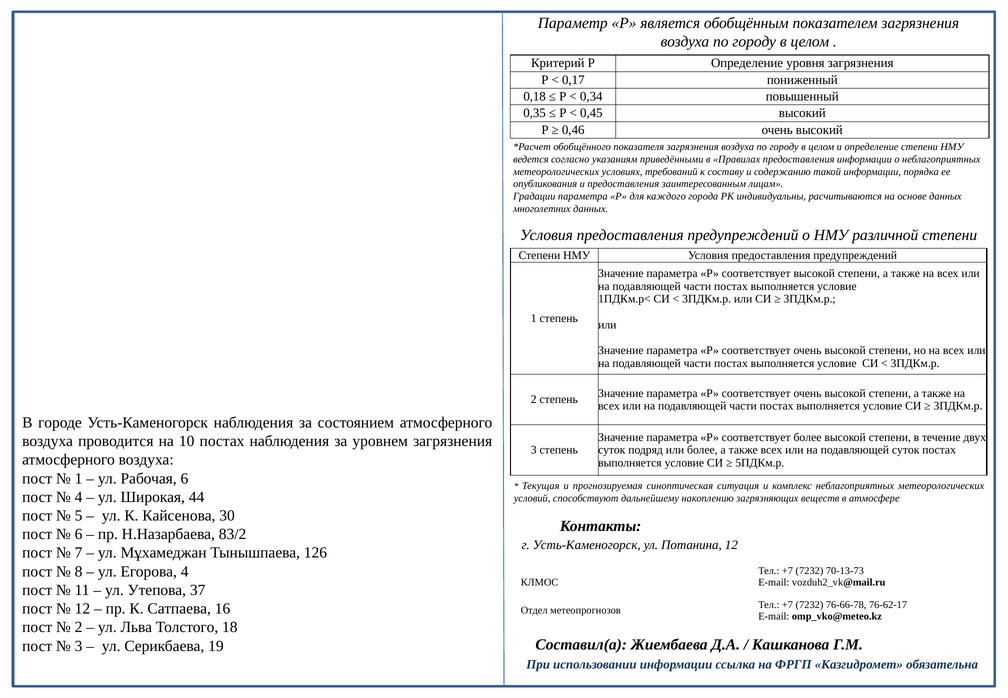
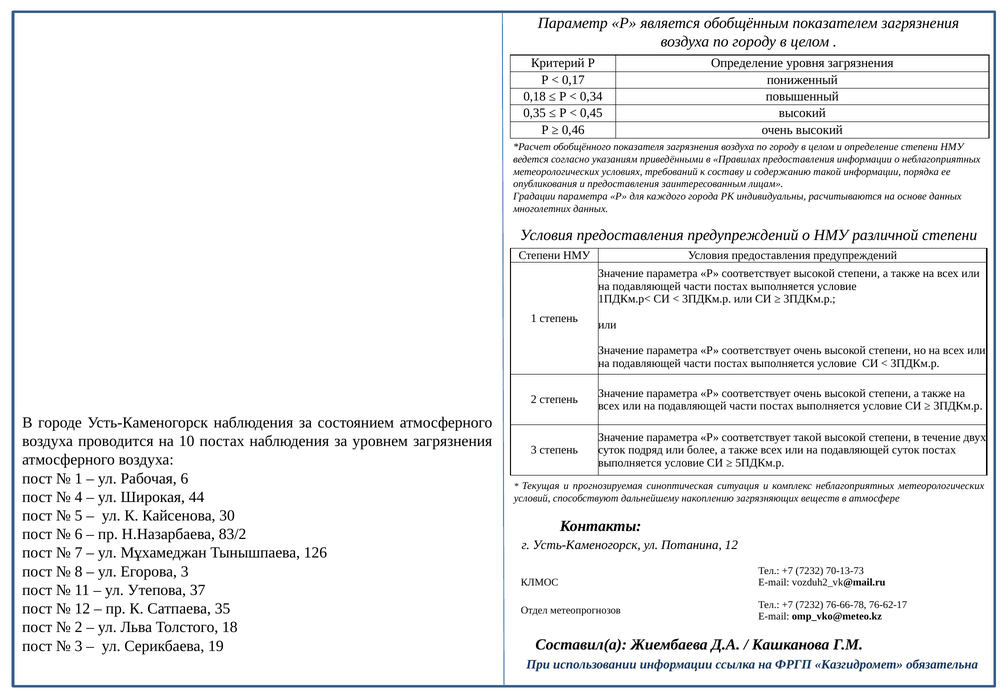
соответствует более: более -> такой (808, 437)
Егорова 4: 4 -> 3 (185, 571)
16: 16 -> 35 (223, 609)
